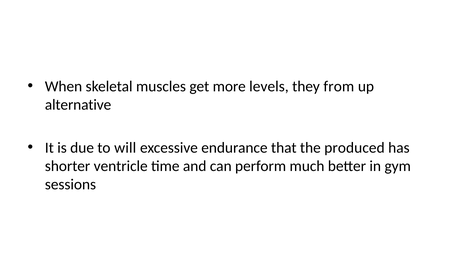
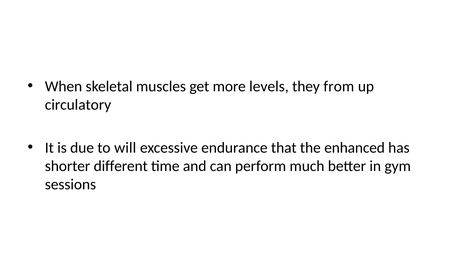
alternative: alternative -> circulatory (78, 105)
produced: produced -> enhanced (355, 148)
ventricle: ventricle -> different (121, 166)
